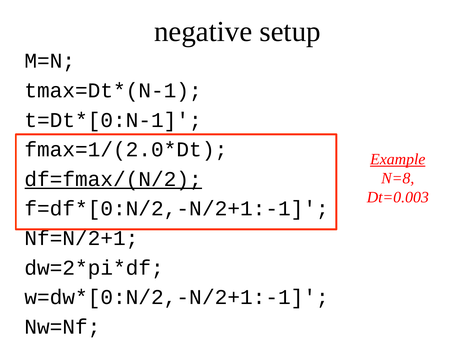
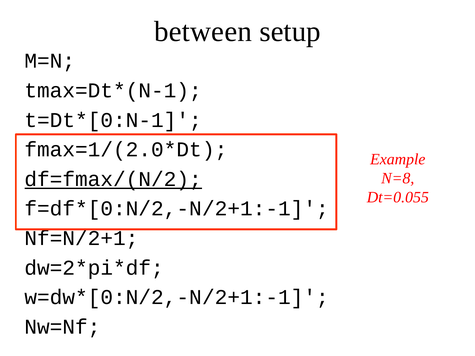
negative: negative -> between (203, 32)
Example underline: present -> none (398, 159)
Dt=0.003: Dt=0.003 -> Dt=0.055 (398, 197)
